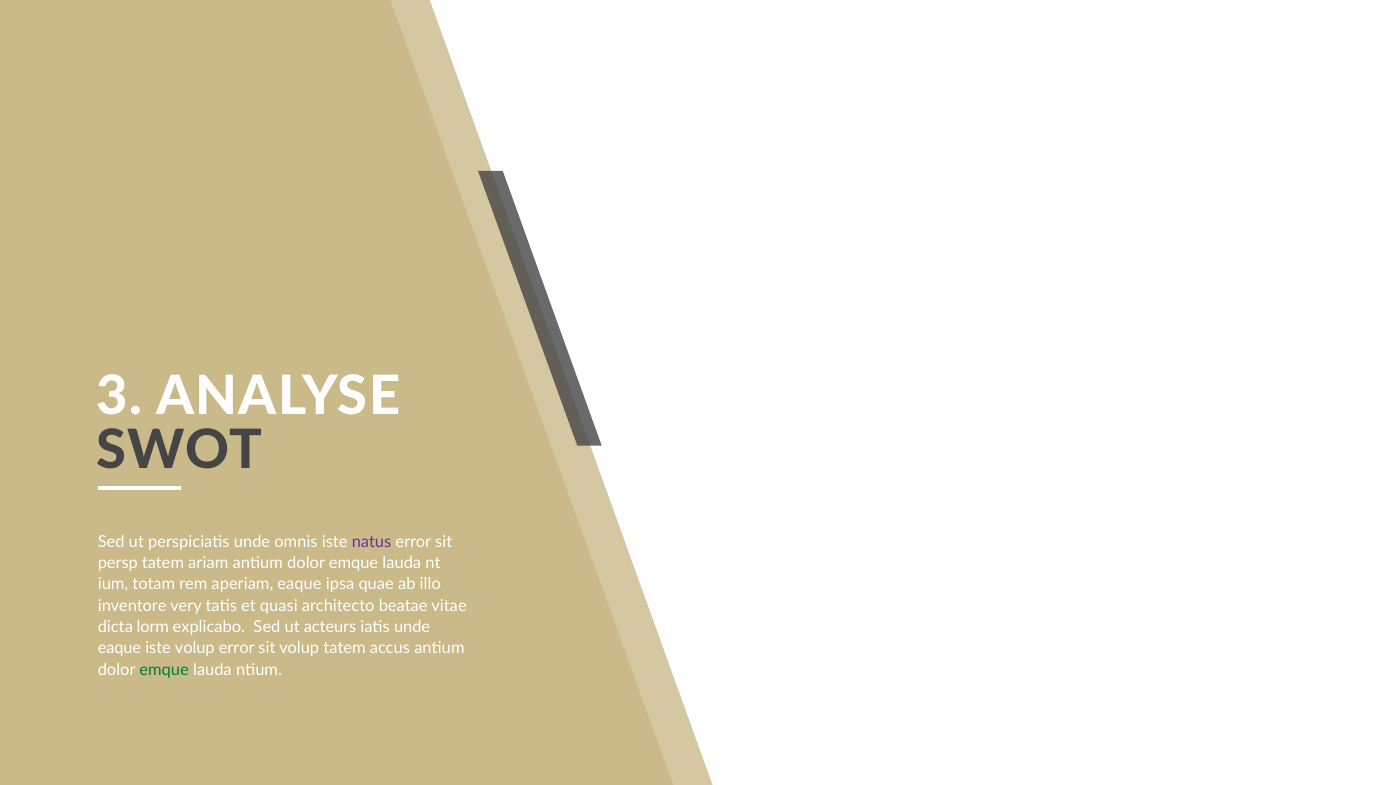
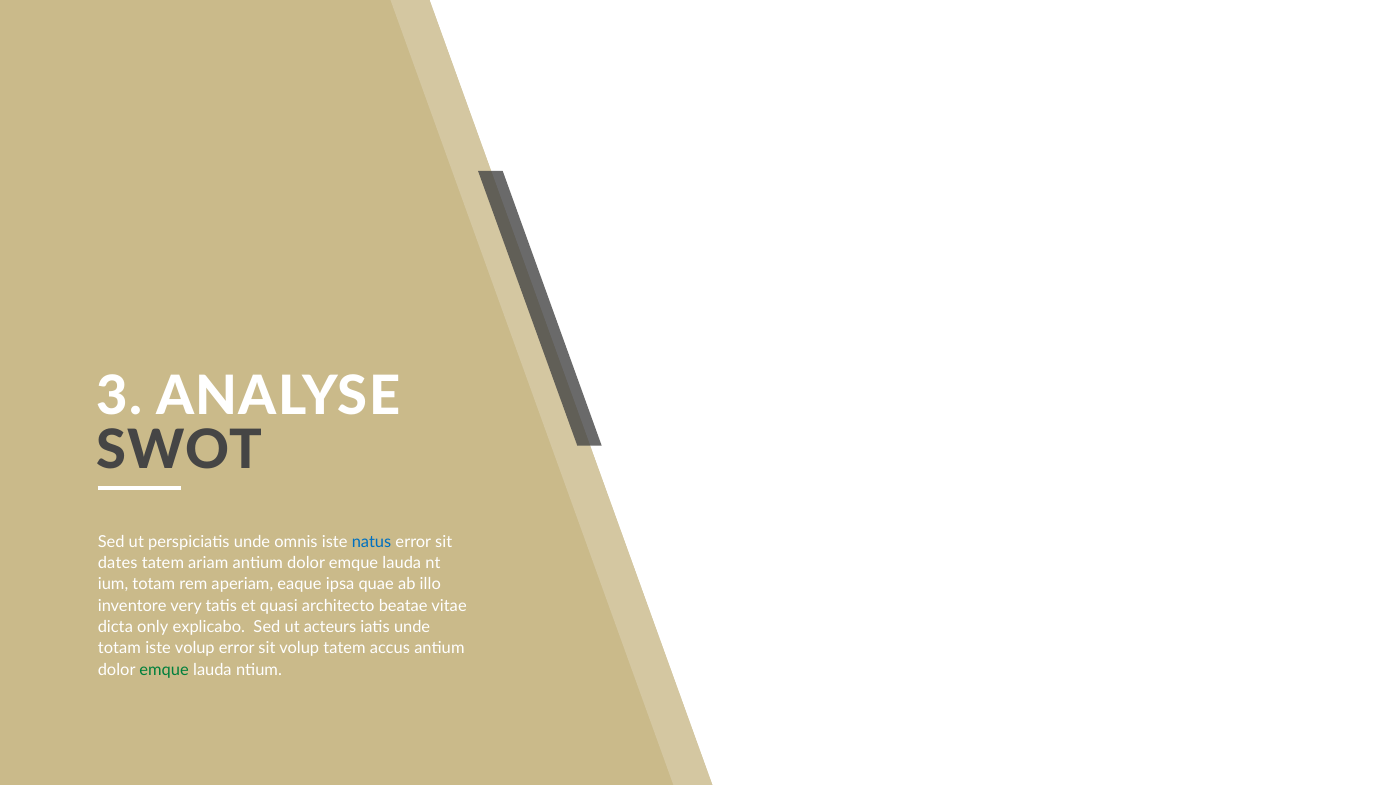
natus colour: purple -> blue (372, 541)
persp: persp -> dates (118, 563)
lorm: lorm -> only (153, 627)
eaque: eaque -> totam (119, 648)
